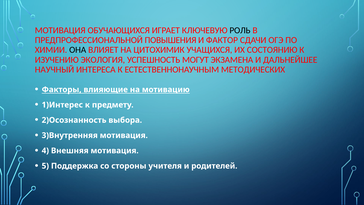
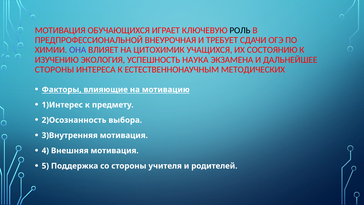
ПОВЫШЕНИЯ: ПОВЫШЕНИЯ -> ВНЕУРОЧНАЯ (170, 40)
ФАКТОР: ФАКТОР -> ТРЕБУЕТ (222, 40)
ОНА colour: black -> purple (78, 50)
МОГУТ: МОГУТ -> НАУКА (195, 60)
НАУЧНЫЙ: НАУЧНЫЙ -> СТОРОНЫ (54, 70)
